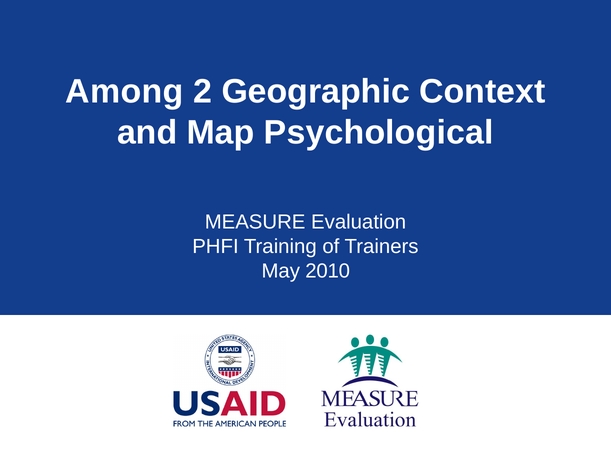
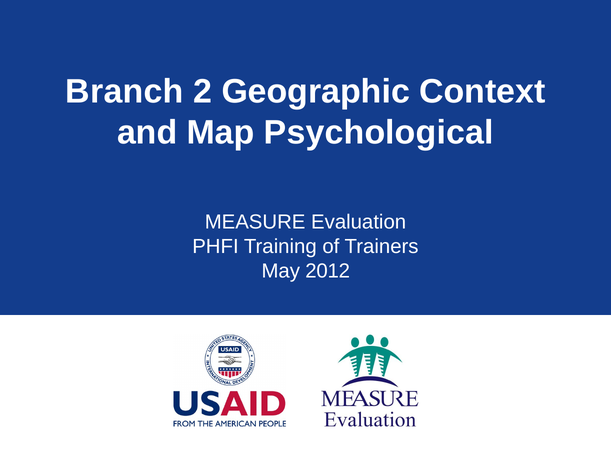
Among: Among -> Branch (124, 92)
2010: 2010 -> 2012 (328, 271)
